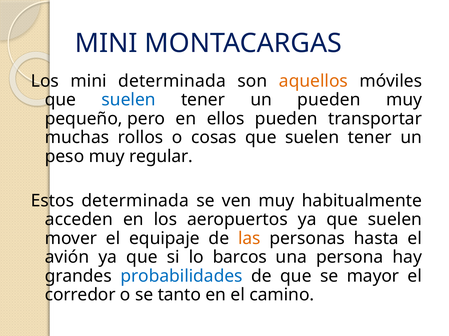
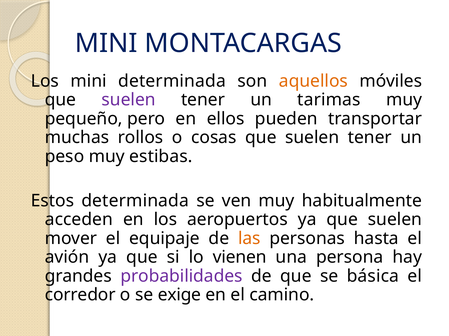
suelen colour: blue -> purple (129, 100)
un pueden: pueden -> tarimas (329, 100)
regular: regular -> estibas (161, 157)
barcos: barcos -> vienen (240, 258)
probabilidades colour: blue -> purple (181, 277)
mayor: mayor -> básica (373, 277)
tanto: tanto -> exige (179, 295)
